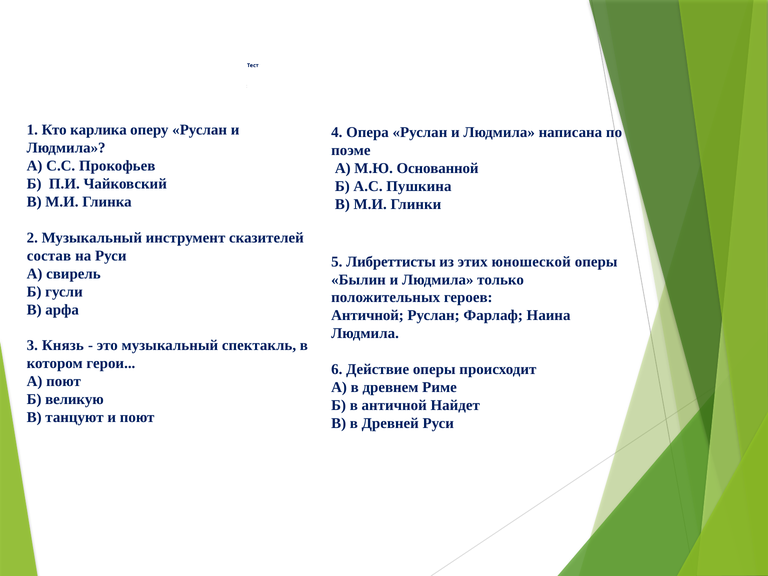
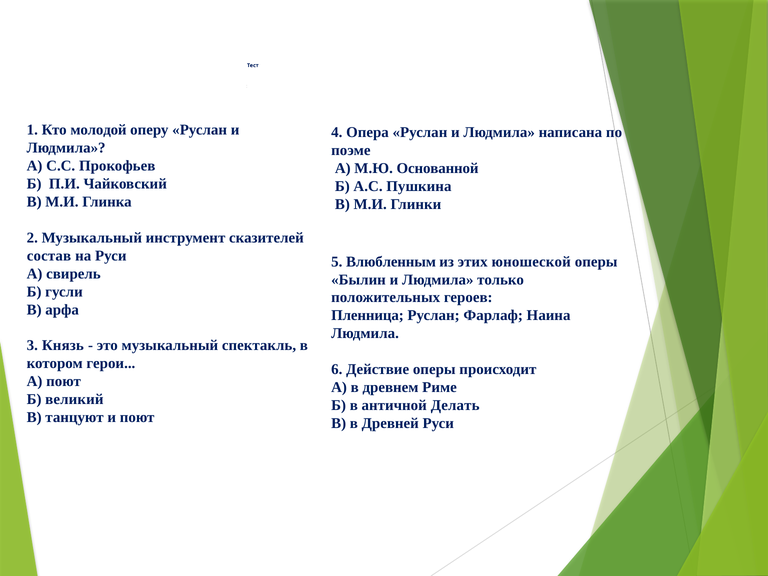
карлика: карлика -> молодой (98, 130)
Либреттисты: Либреттисты -> Влюбленным (391, 262)
Античной: Античной -> Пленница (368, 316)
великую: великую -> великий (74, 399)
Найдет: Найдет -> Делать (455, 405)
